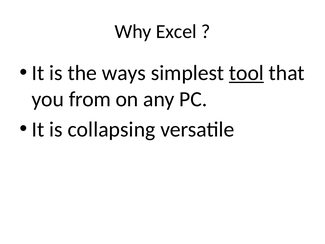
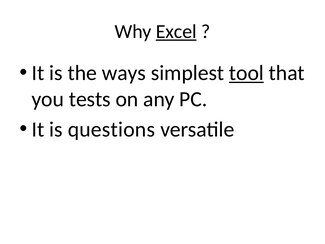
Excel underline: none -> present (176, 31)
from: from -> tests (90, 99)
collapsing: collapsing -> questions (111, 129)
